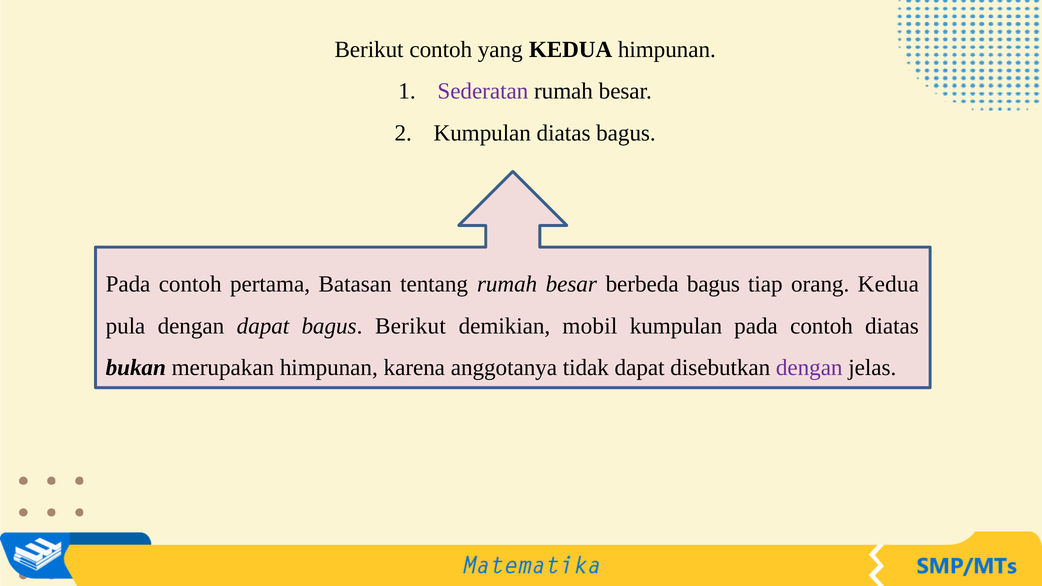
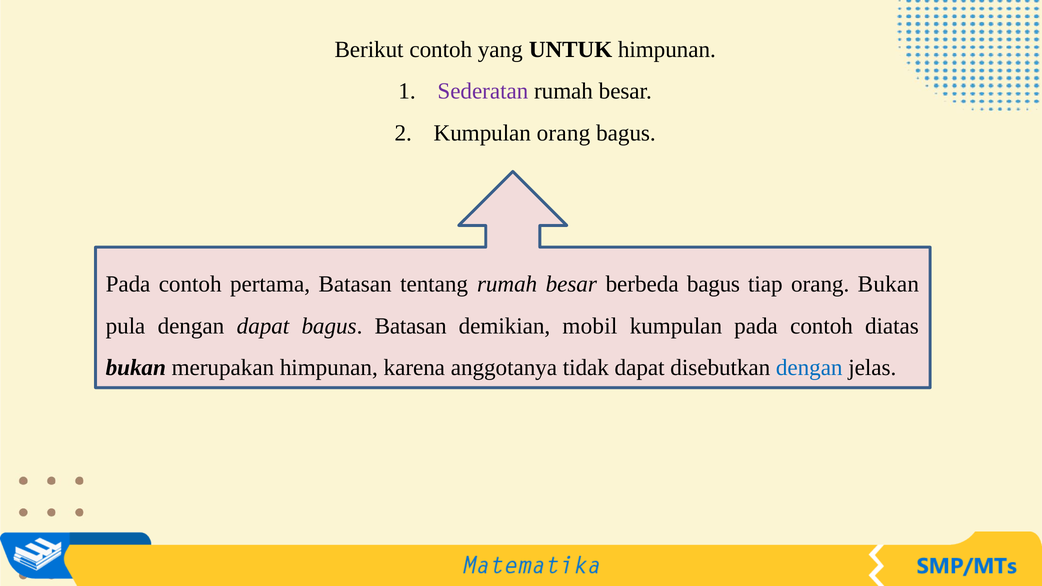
yang KEDUA: KEDUA -> UNTUK (571, 50)
Kumpulan diatas: diatas -> orang (563, 133)
orang Kedua: Kedua -> Bukan (888, 284)
bagus Berikut: Berikut -> Batasan (411, 326)
dengan colour: purple -> blue (809, 368)
